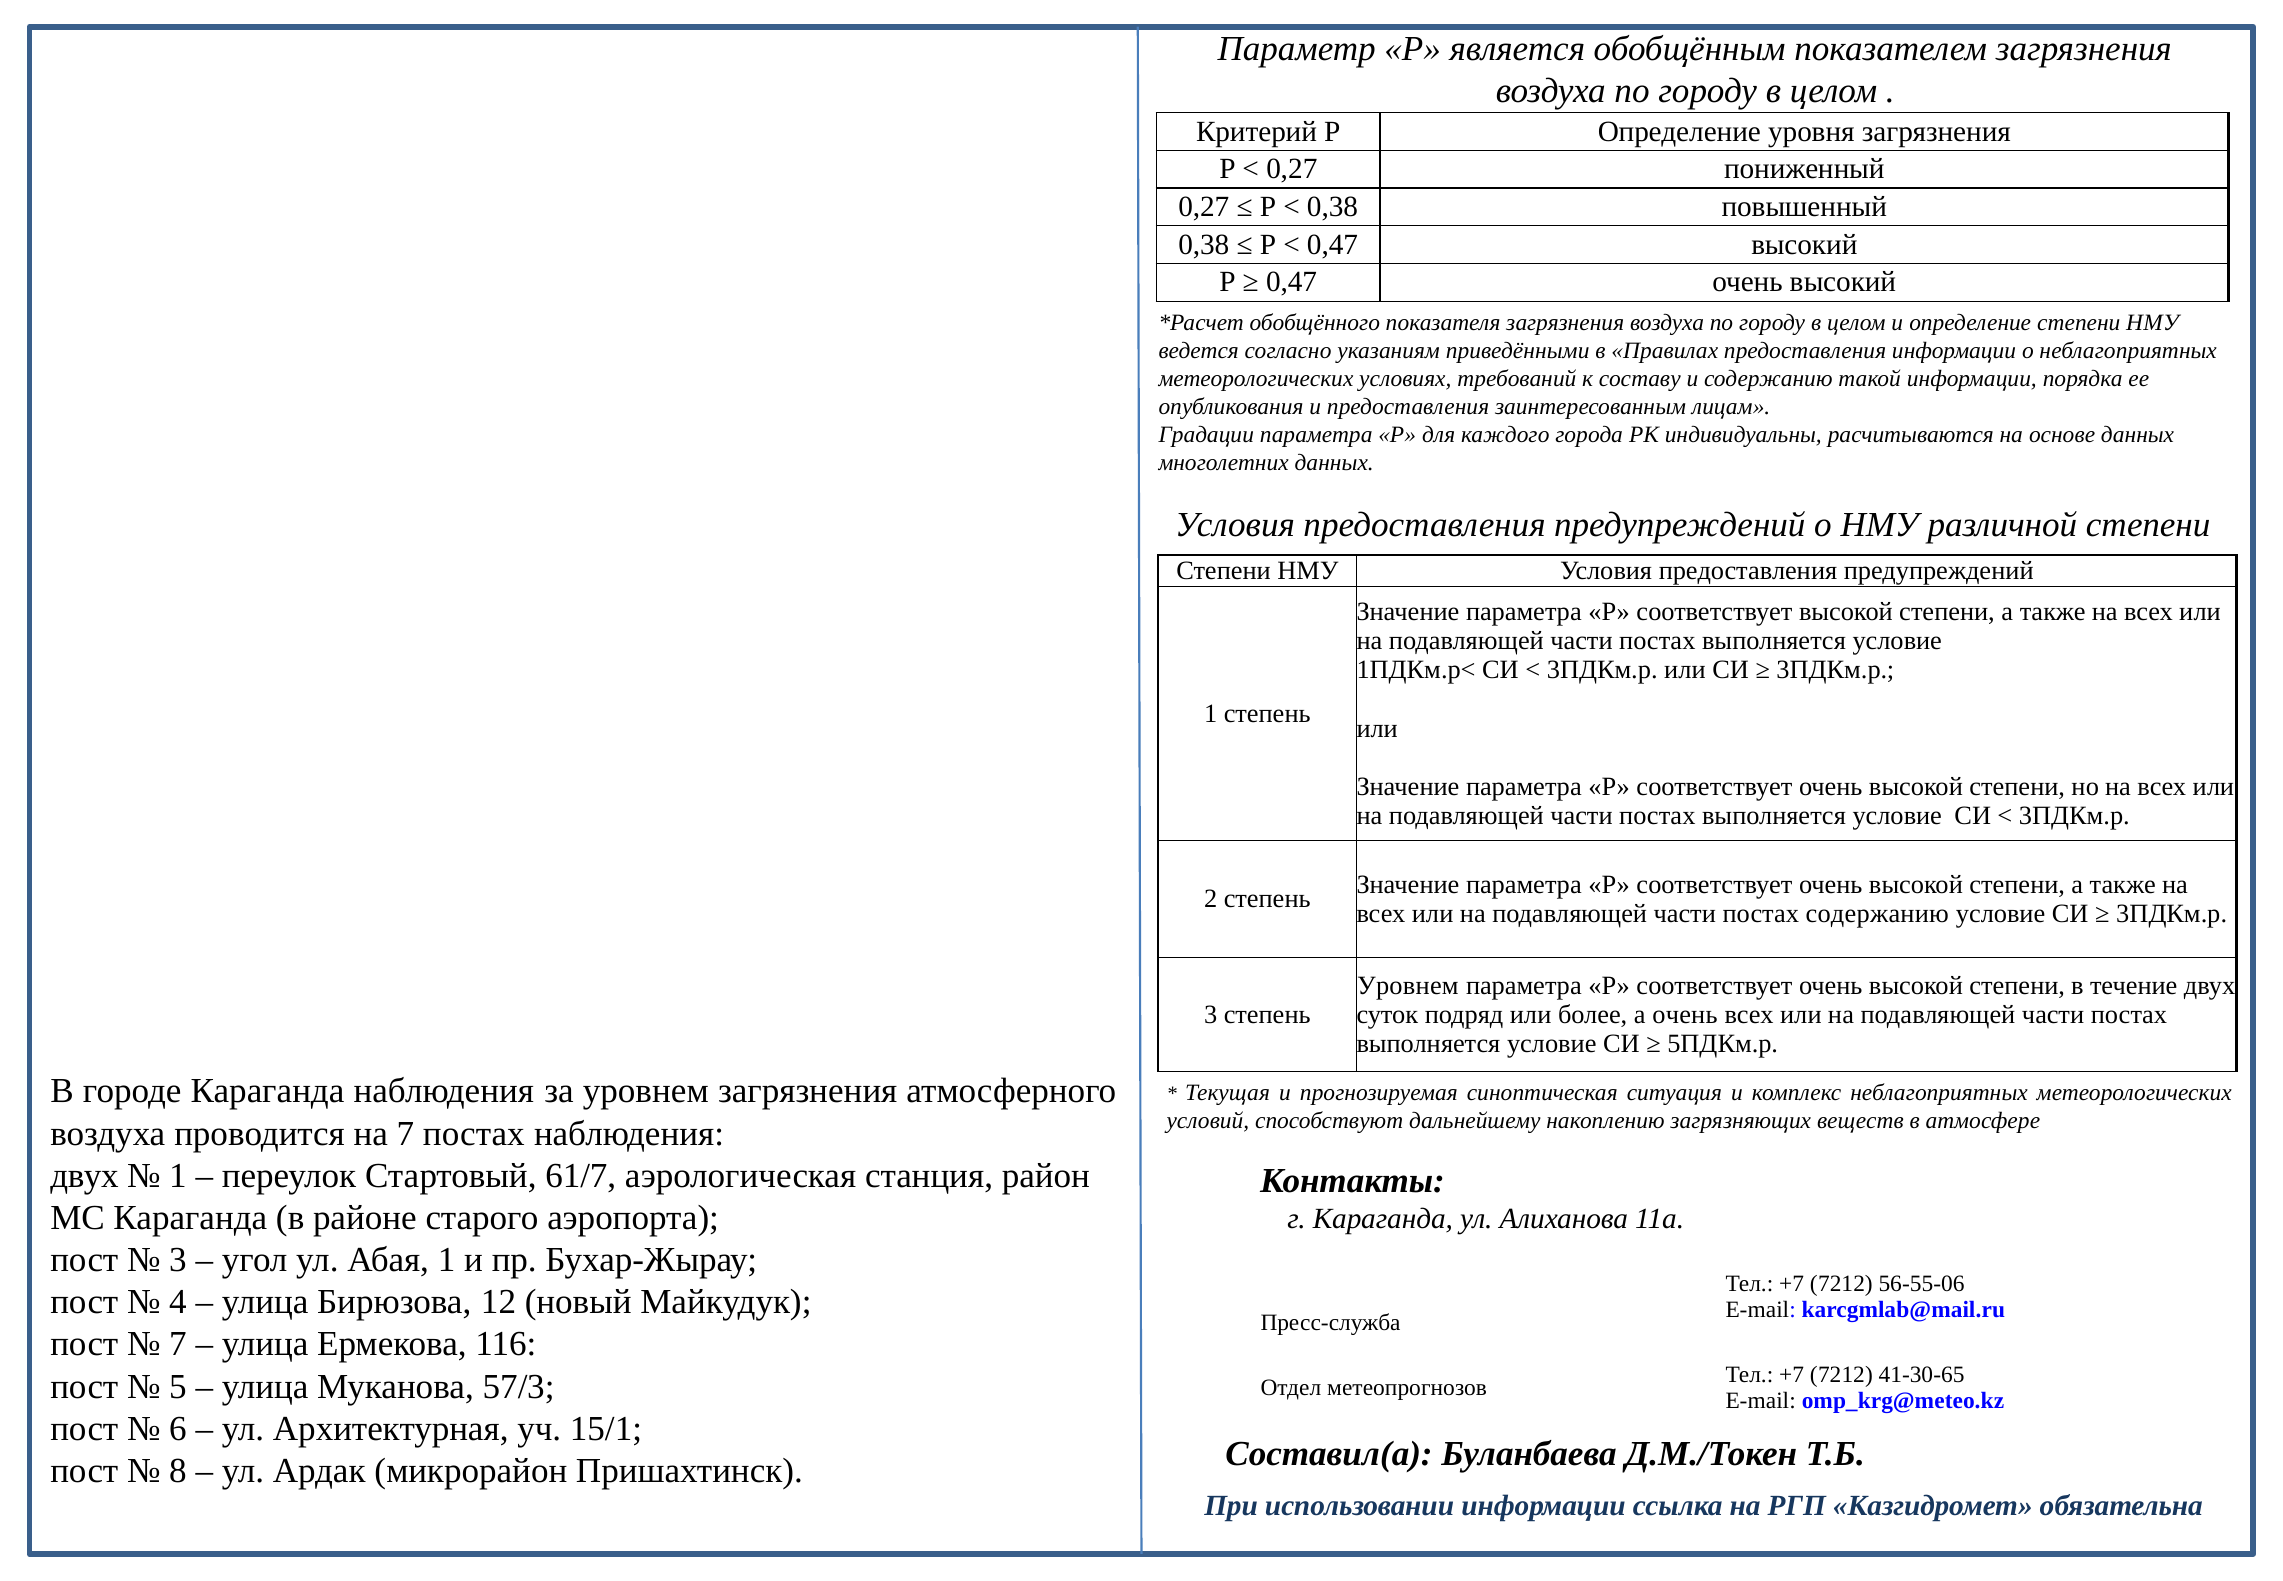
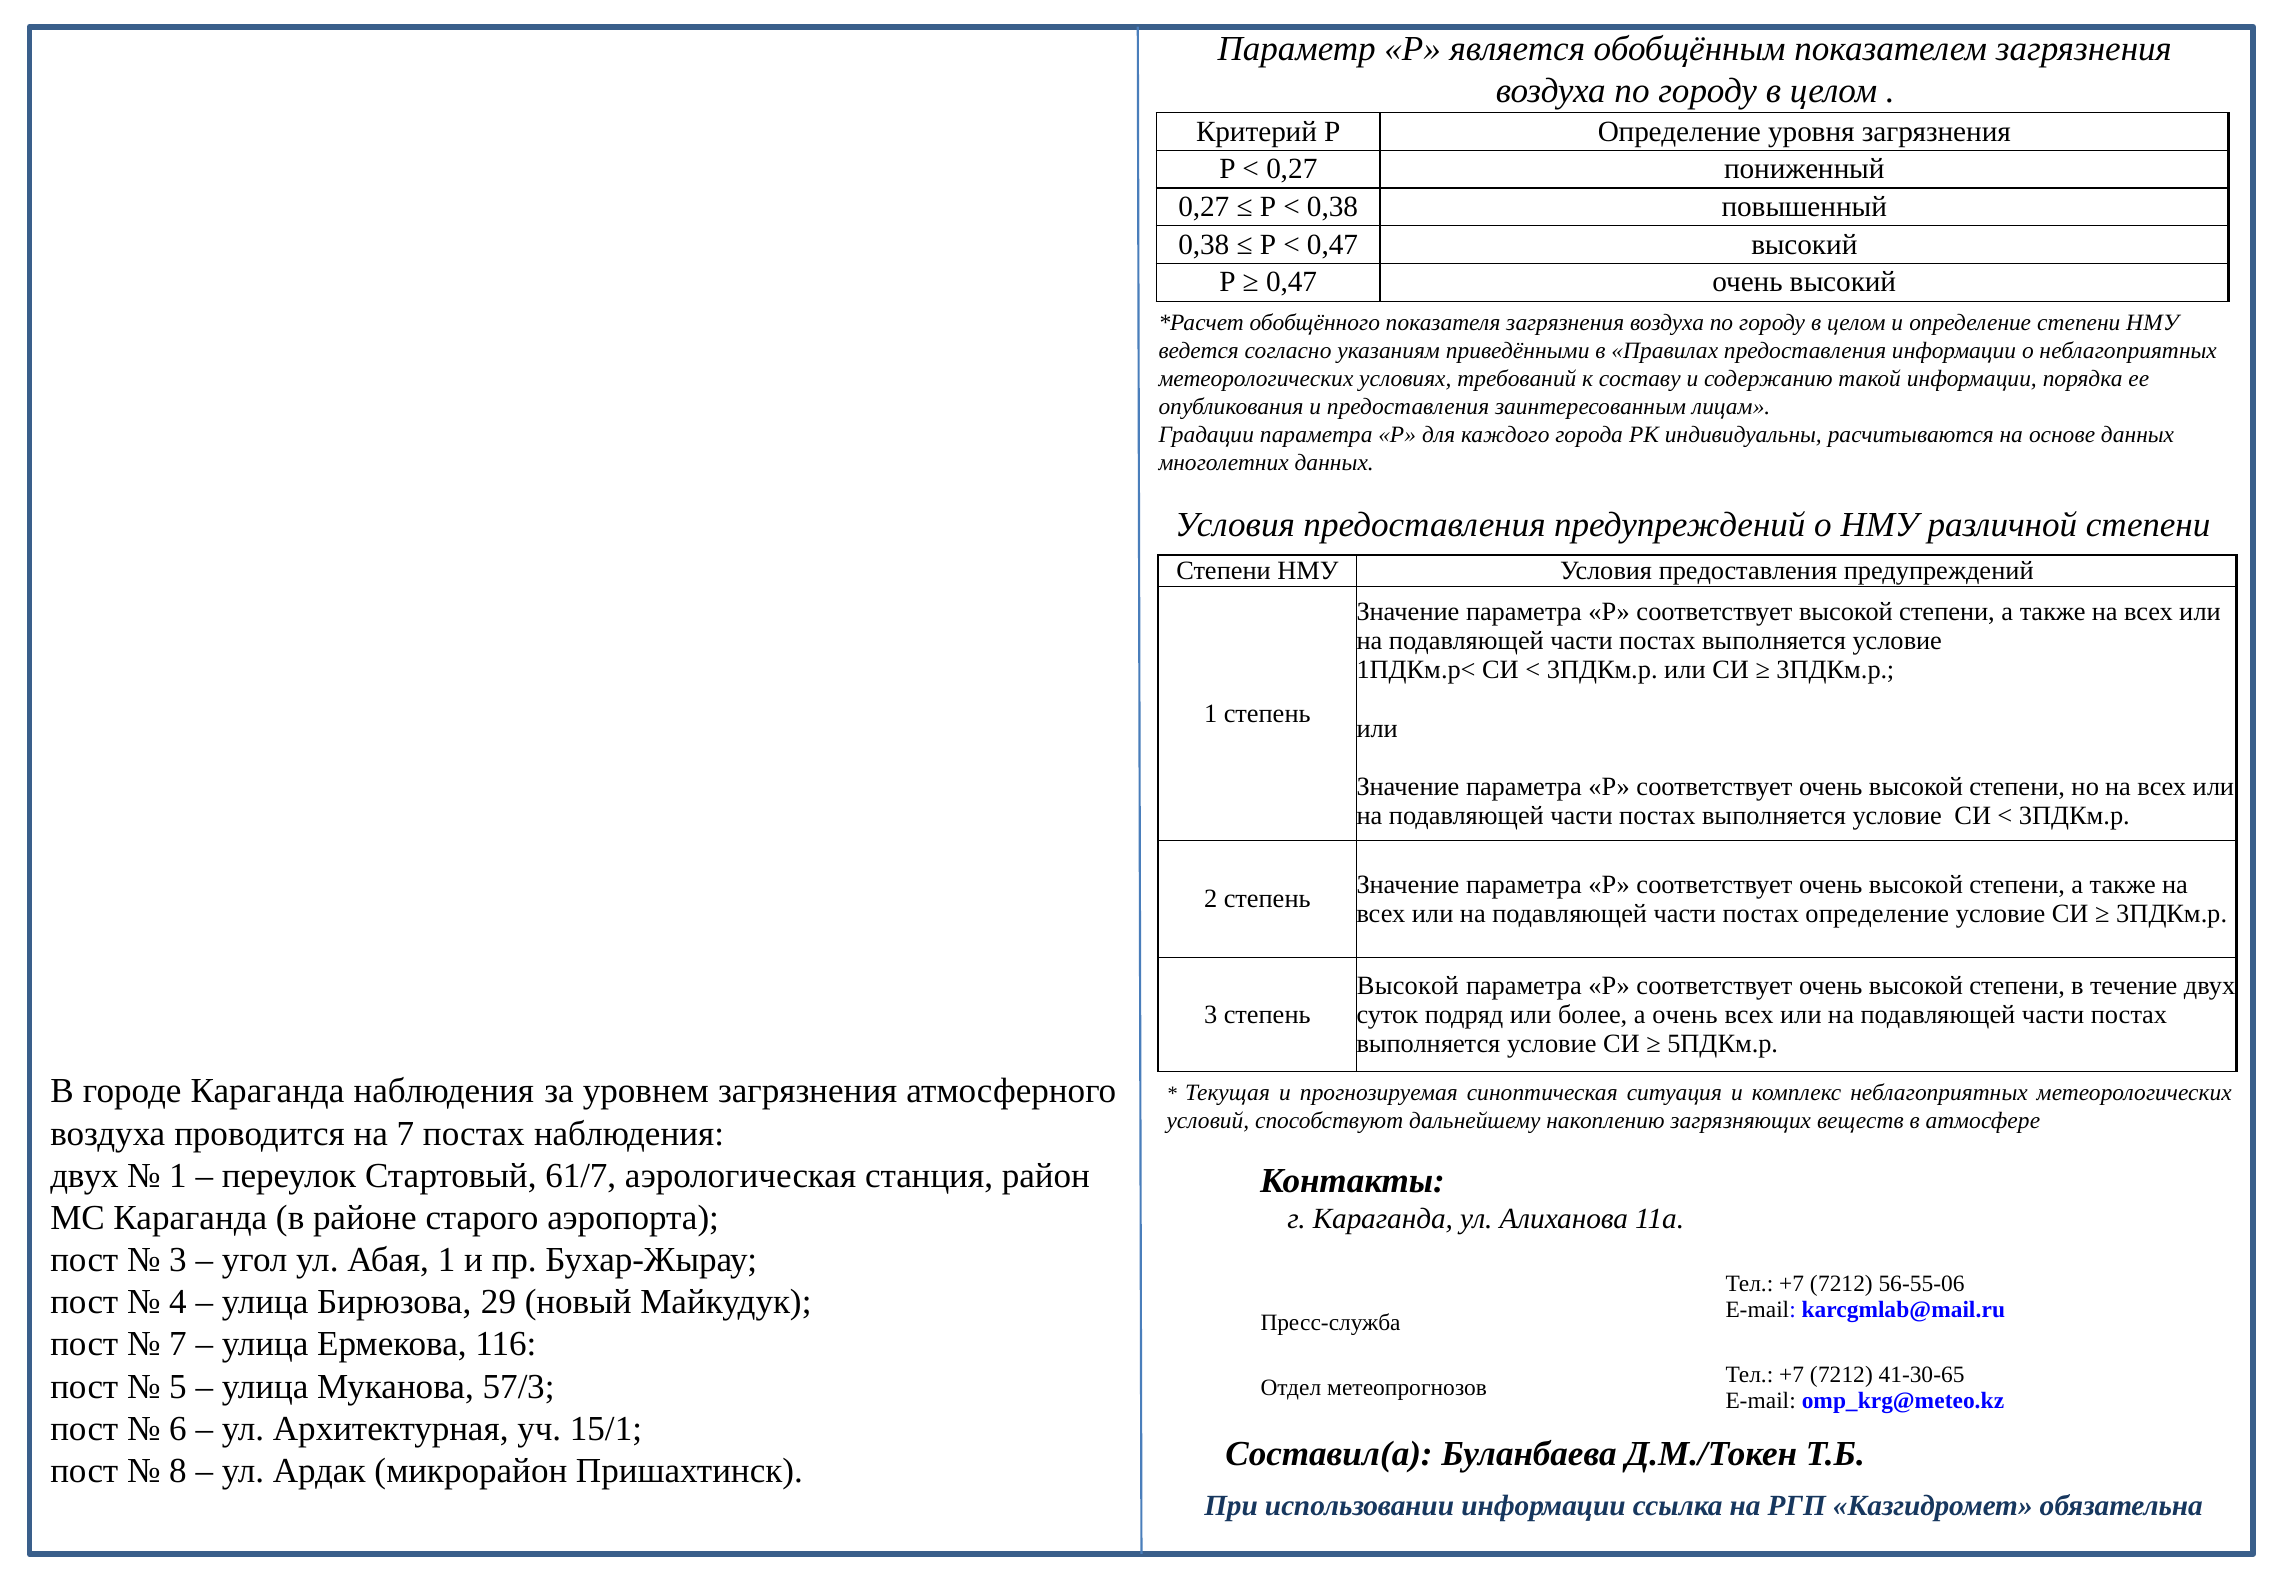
постах содержанию: содержанию -> определение (1877, 913)
Уровнем: Уровнем -> Высокой (1408, 985)
12: 12 -> 29 (499, 1302)
